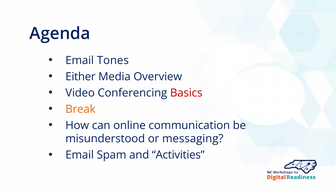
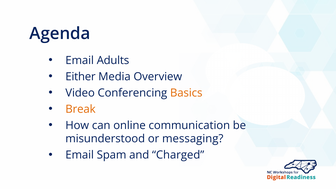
Tones: Tones -> Adults (113, 60)
Basics colour: red -> orange (186, 93)
Activities: Activities -> Charged (178, 155)
